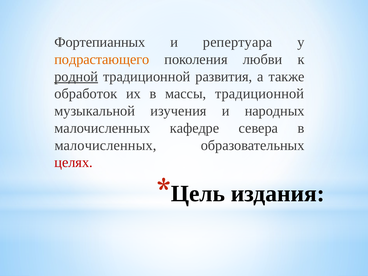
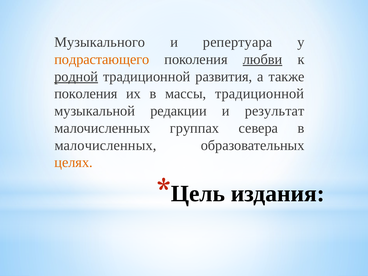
Фортепианных: Фортепианных -> Музыкального (100, 42)
любви underline: none -> present (263, 59)
обработок: обработок -> поколения (86, 94)
изучения: изучения -> редакции (179, 111)
народных: народных -> результат (275, 111)
кафедре: кафедре -> группах (195, 128)
целях colour: red -> orange (74, 162)
